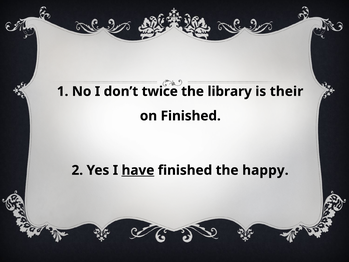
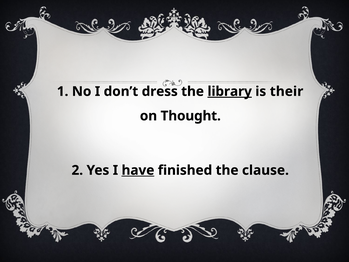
twice: twice -> dress (160, 91)
library underline: none -> present (230, 91)
on Finished: Finished -> Thought (191, 116)
happy: happy -> clause (265, 170)
